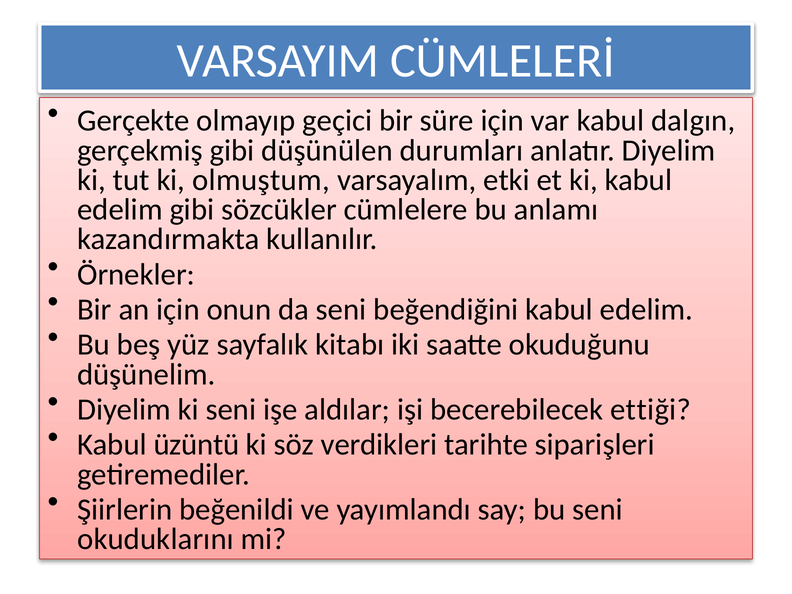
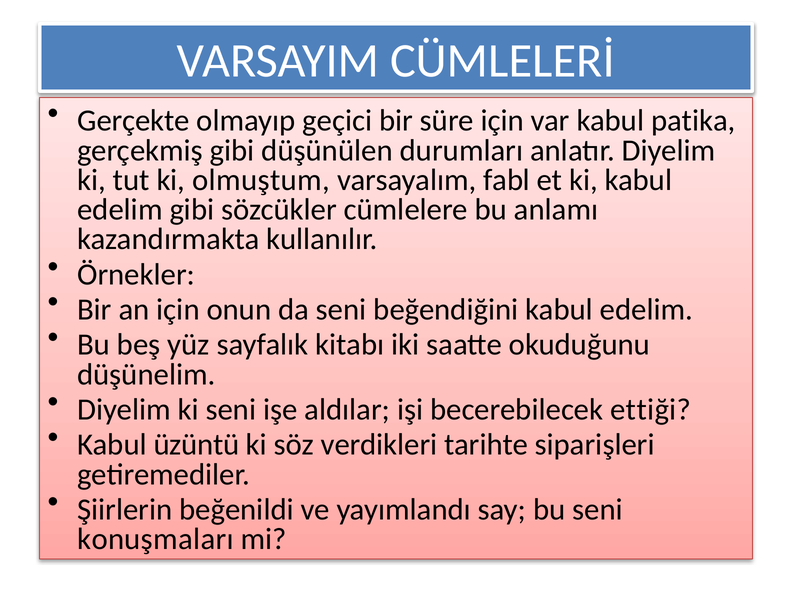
dalgın: dalgın -> patika (693, 121)
etki: etki -> fabl (507, 180)
okuduklarını: okuduklarını -> konuşmaları (155, 539)
